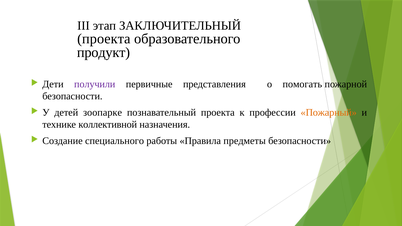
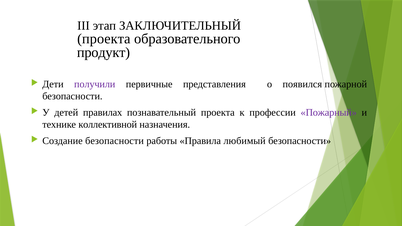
помогать: помогать -> появился (302, 84)
зоопарке: зоопарке -> правилах (103, 113)
Пожарный colour: orange -> purple (329, 113)
Создание специального: специального -> безопасности (115, 141)
предметы: предметы -> любимый (245, 141)
